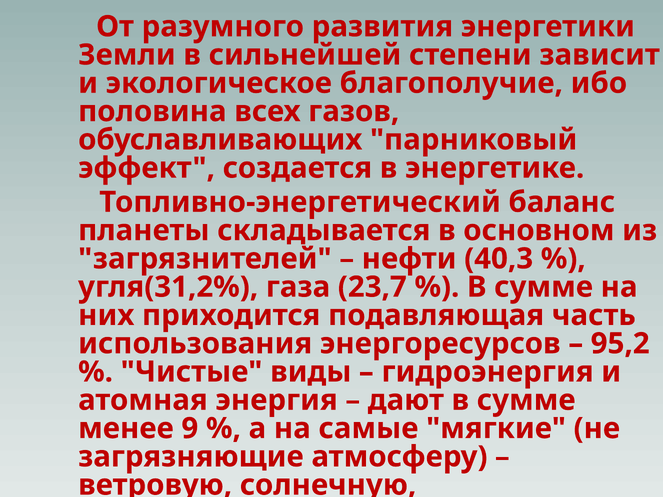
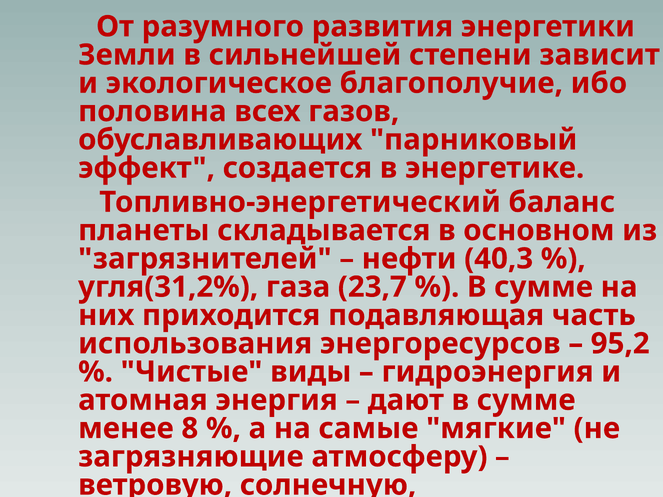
9: 9 -> 8 (190, 429)
